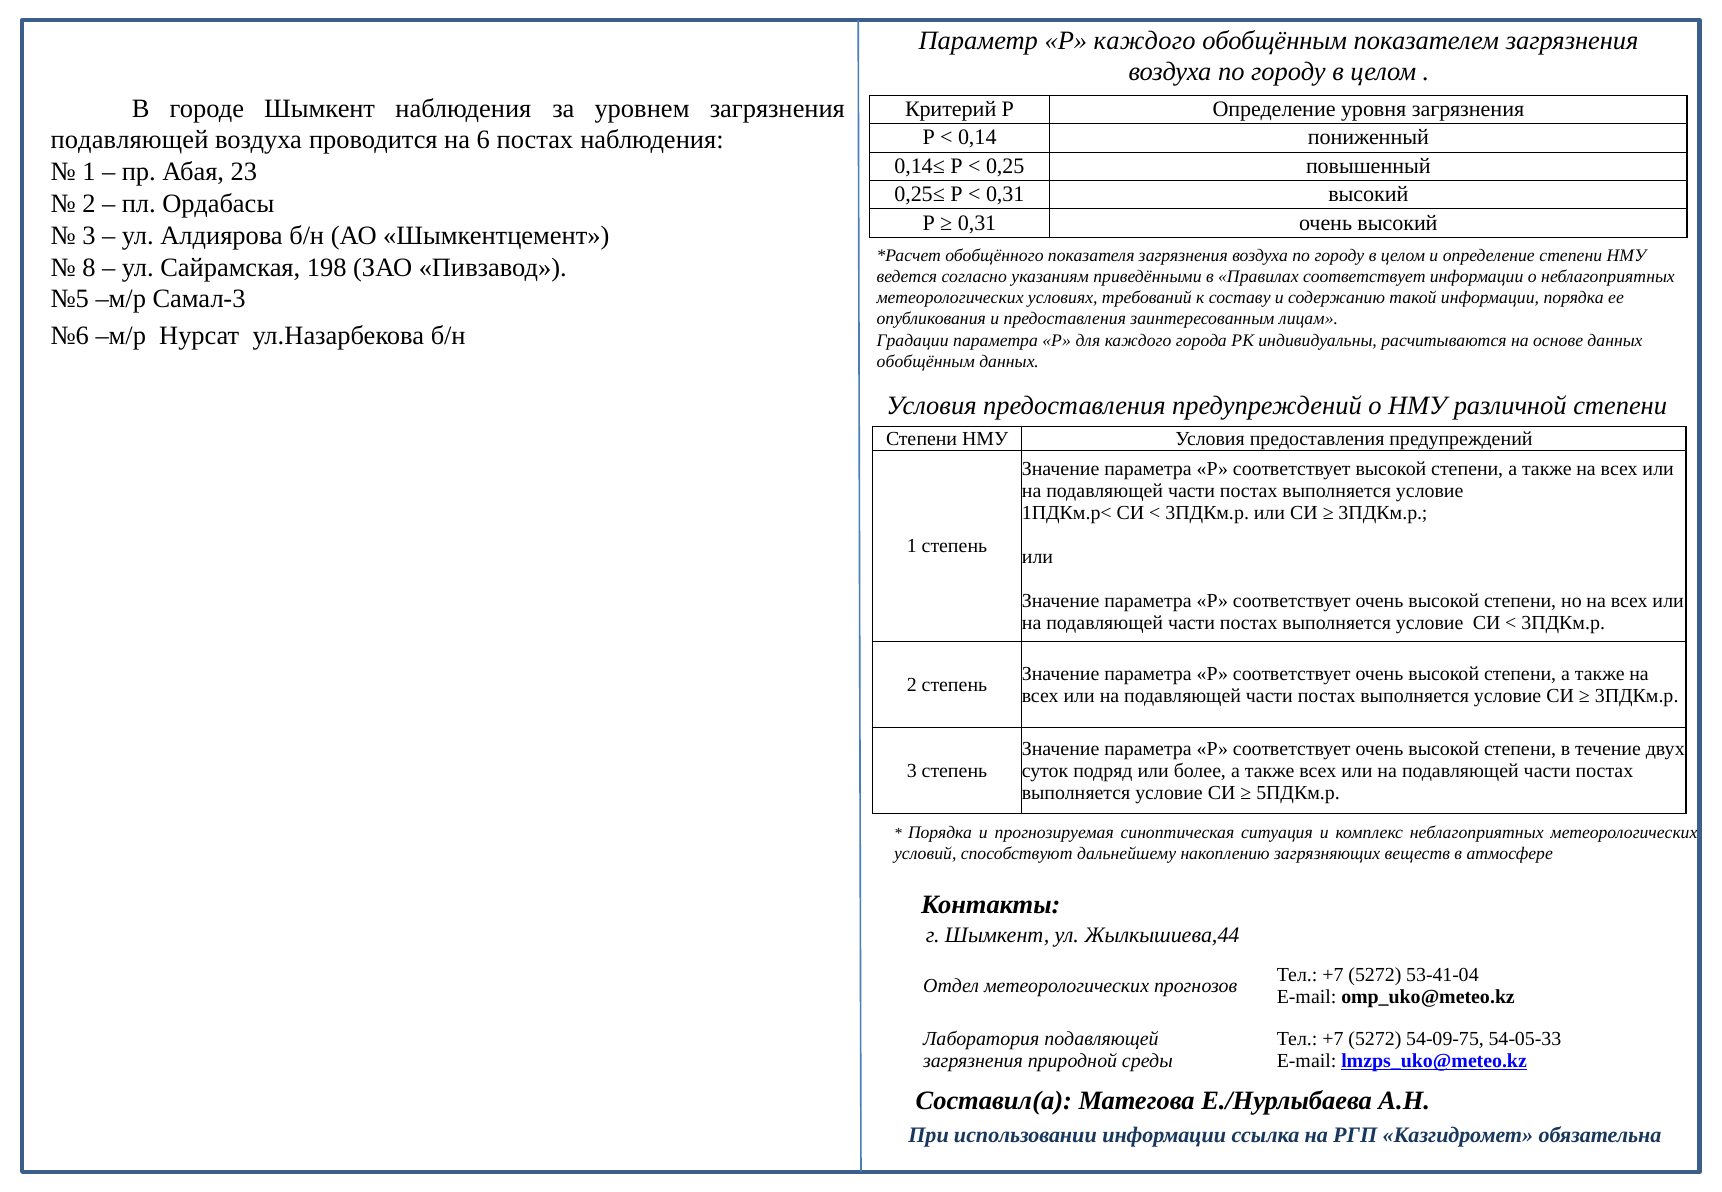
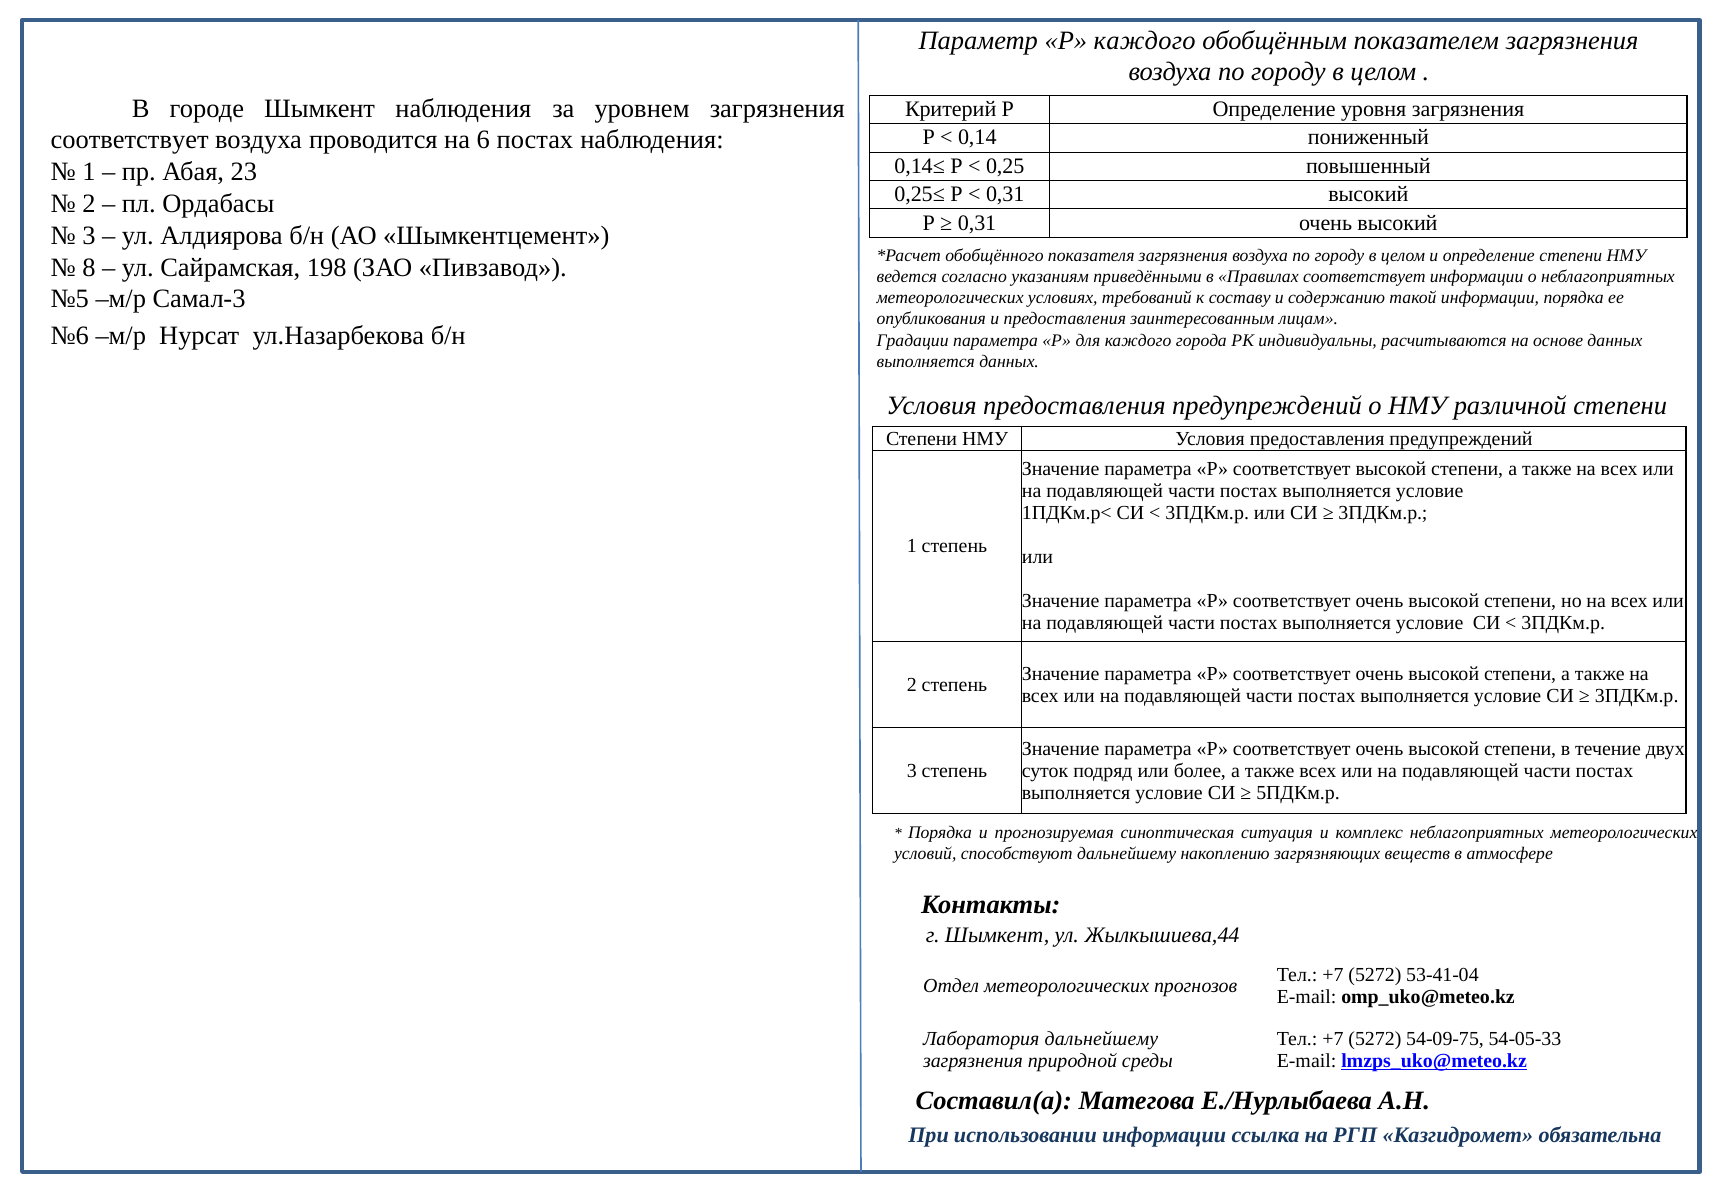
подавляющей: подавляющей -> соответствует (130, 140)
обобщённым: обобщённым -> выполняется (926, 361)
Лаборатория подавляющей: подавляющей -> дальнейшему (1101, 1039)
